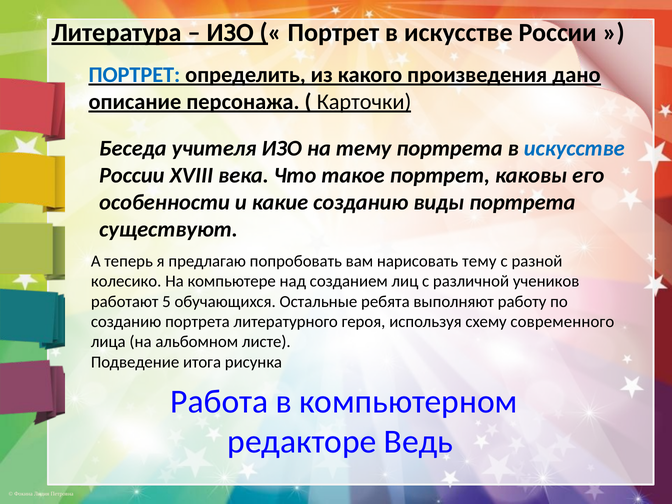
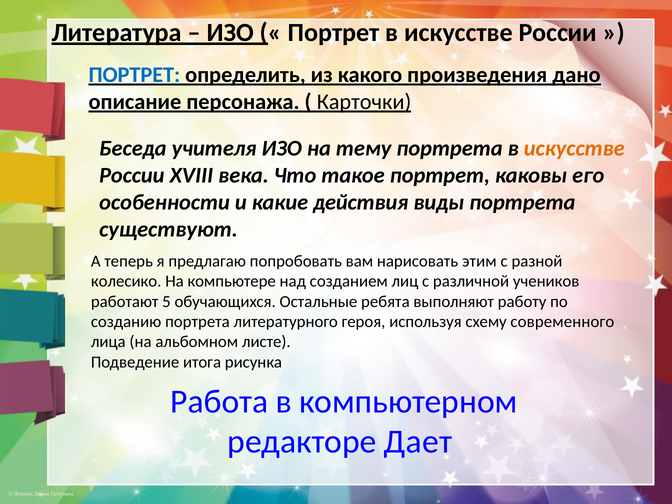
искусстве colour: blue -> orange (574, 149)
какие созданию: созданию -> действия (361, 202)
нарисовать тему: тему -> этим (479, 261)
Ведь: Ведь -> Дает (418, 442)
